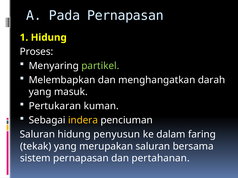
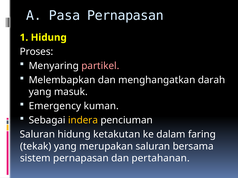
Pada: Pada -> Pasa (64, 16)
partikel colour: light green -> pink (100, 66)
Pertukaran: Pertukaran -> Emergency (55, 106)
penyusun: penyusun -> ketakutan (117, 135)
